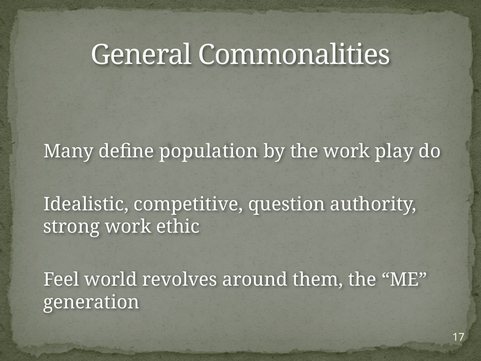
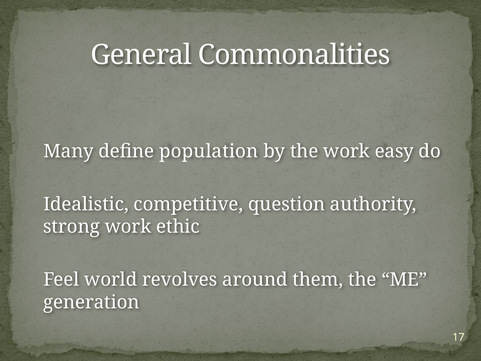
play: play -> easy (394, 151)
